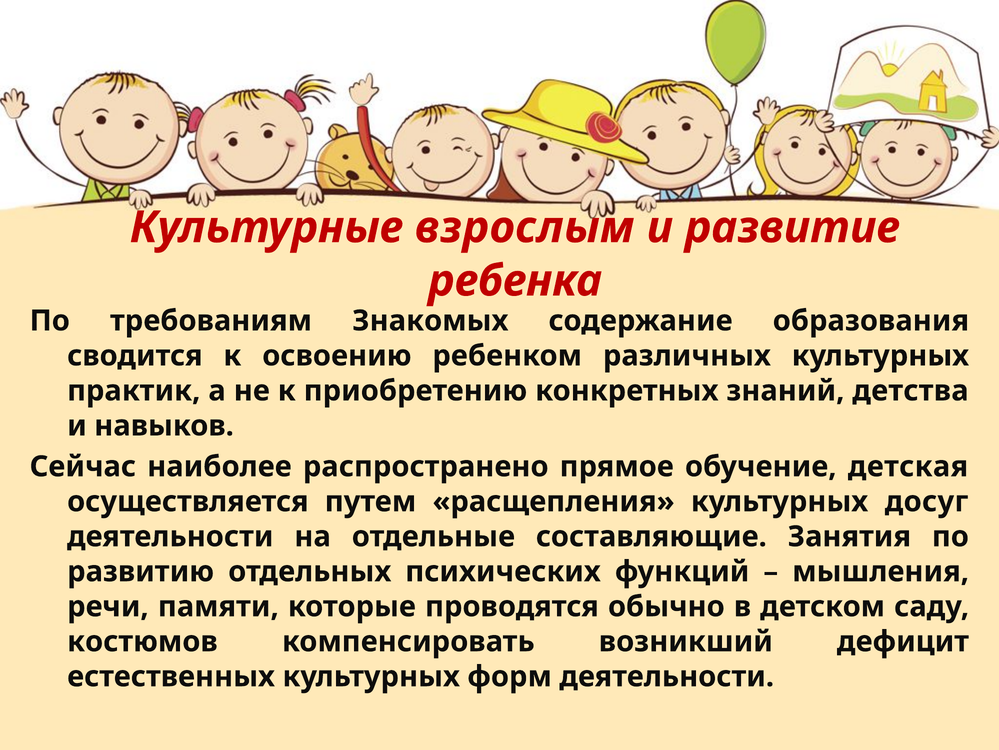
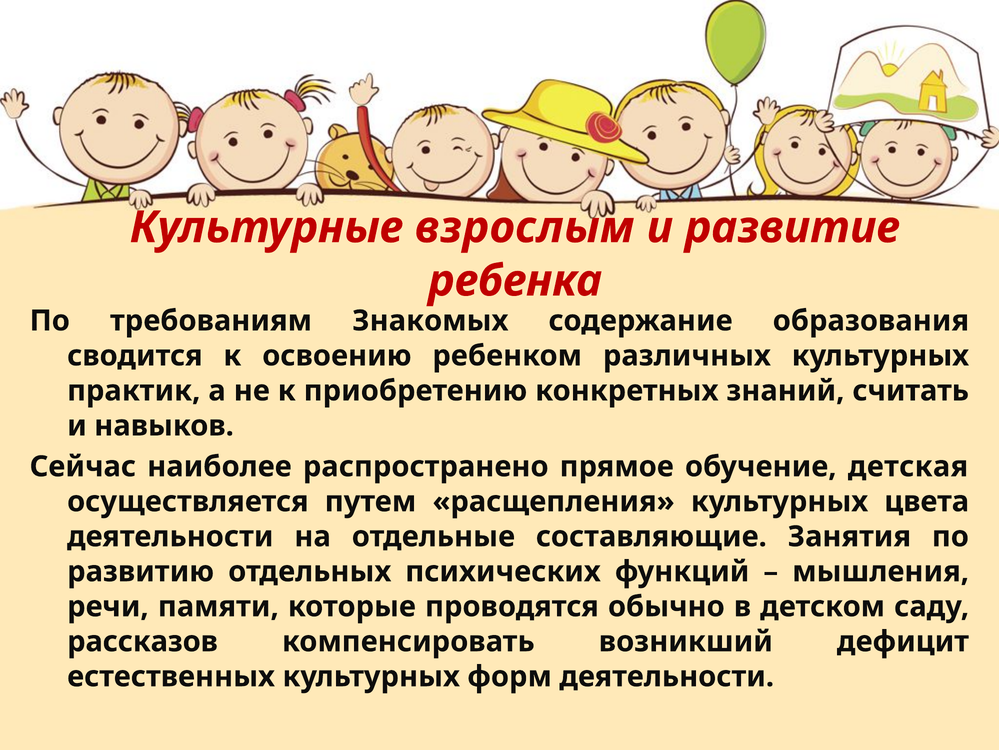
детства: детства -> считать (911, 390)
досуг: досуг -> цвета (927, 501)
костюмов: костюмов -> рассказов (143, 641)
